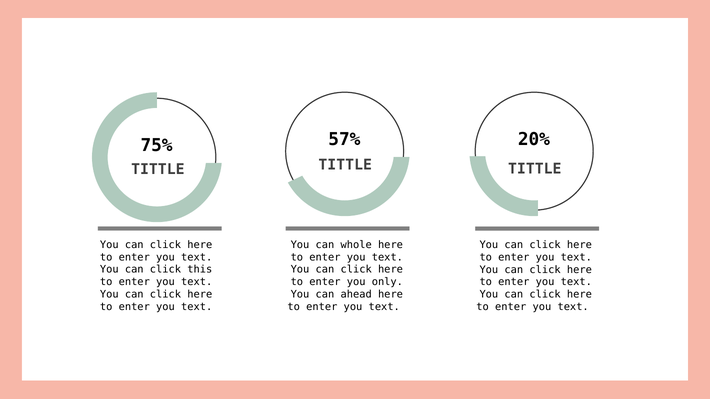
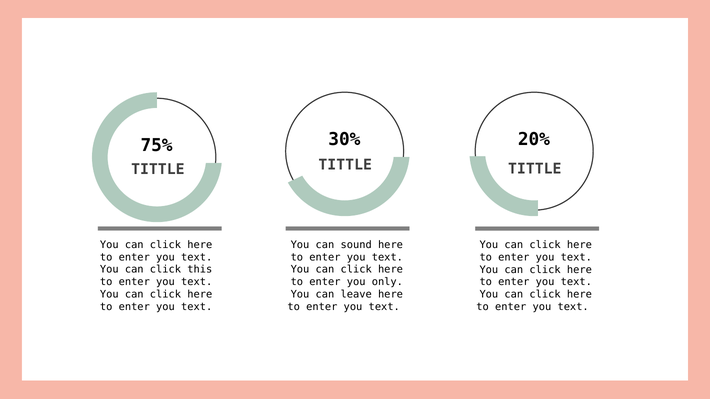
57%: 57% -> 30% (344, 140)
whole: whole -> sound (356, 245)
ahead: ahead -> leave (356, 295)
